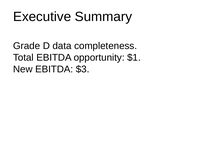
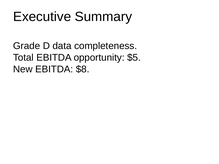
$1: $1 -> $5 (134, 58)
$3: $3 -> $8 (83, 69)
